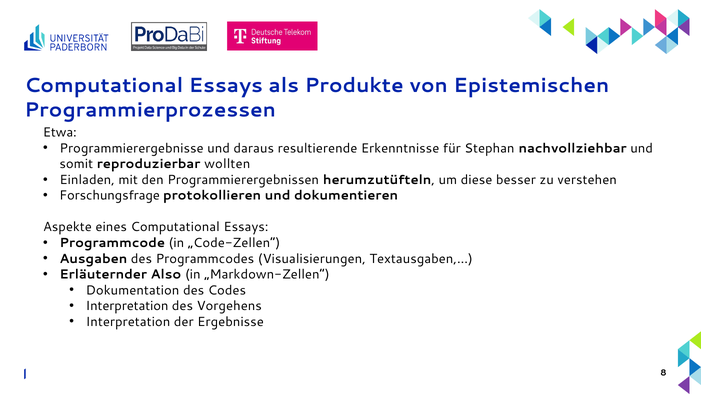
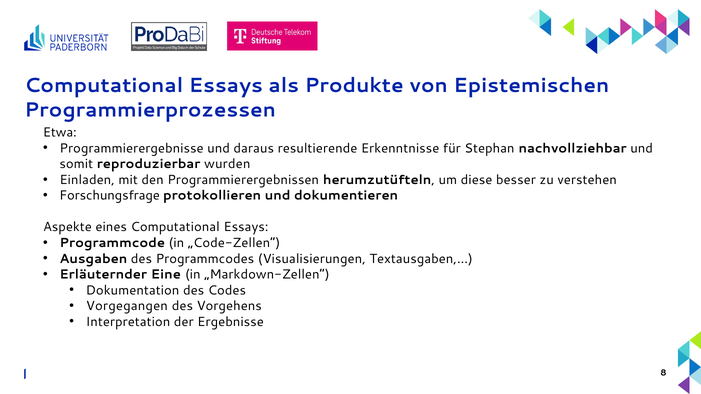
wollten: wollten -> wurden (227, 164)
Also: Also -> Eine (166, 275)
Interpretation: Interpretation -> Vorgegangen (127, 306)
